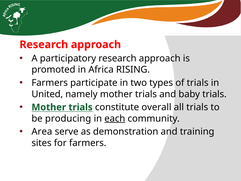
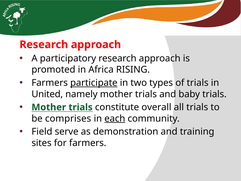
participate underline: none -> present (94, 83)
producing: producing -> comprises (68, 118)
Area: Area -> Field (42, 132)
